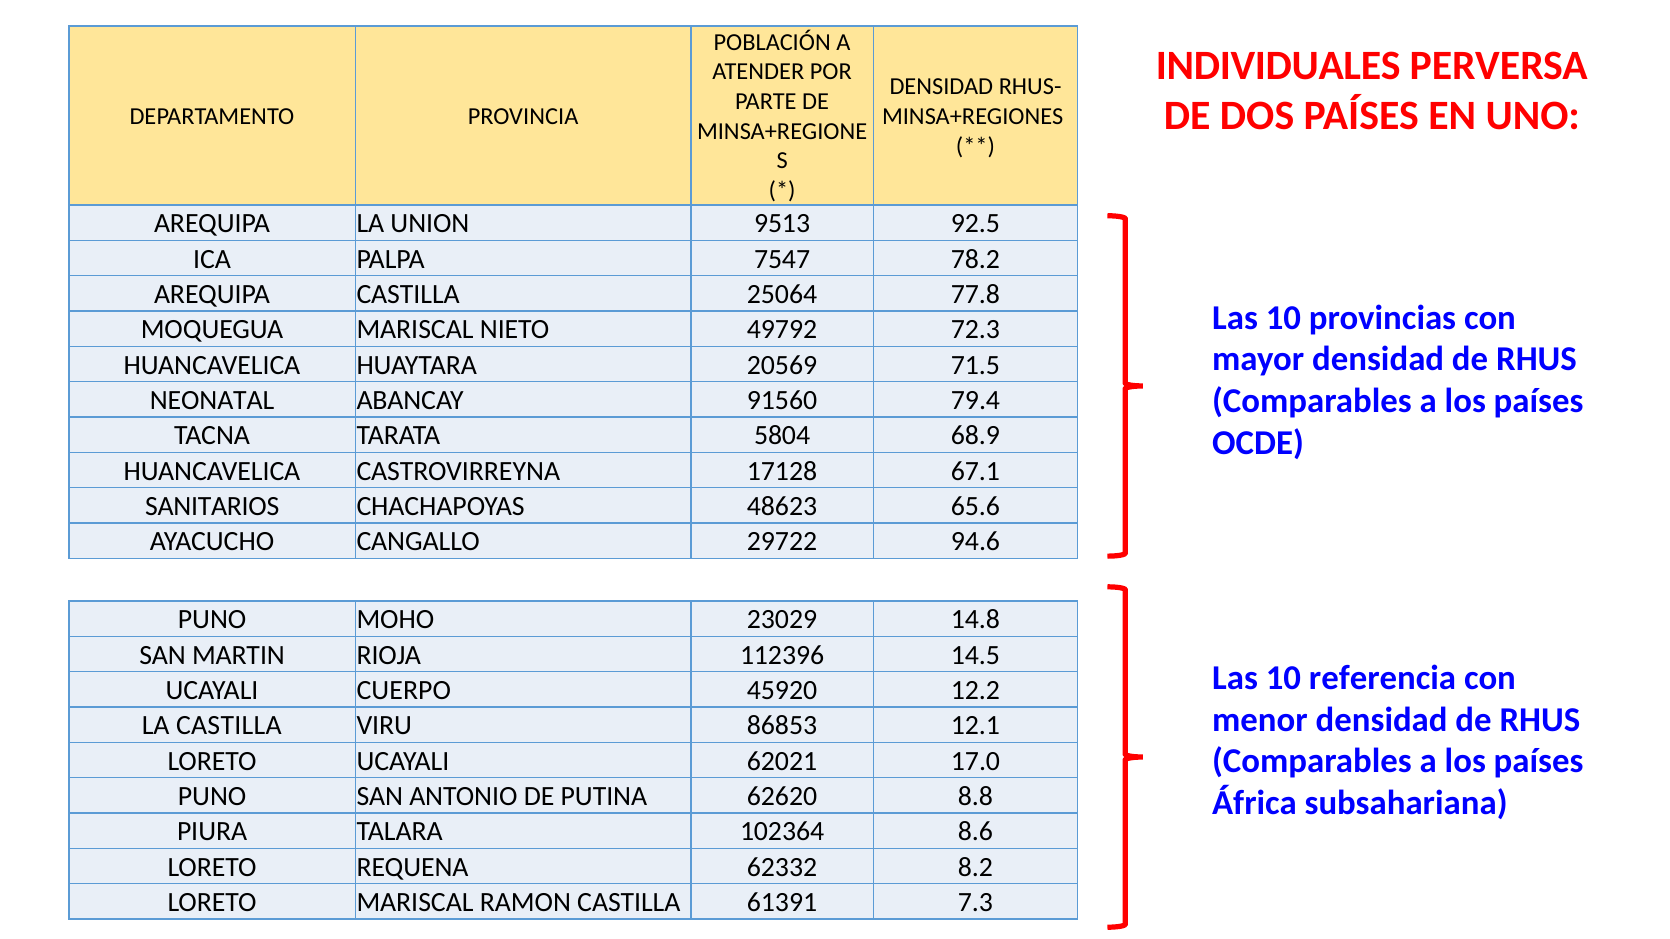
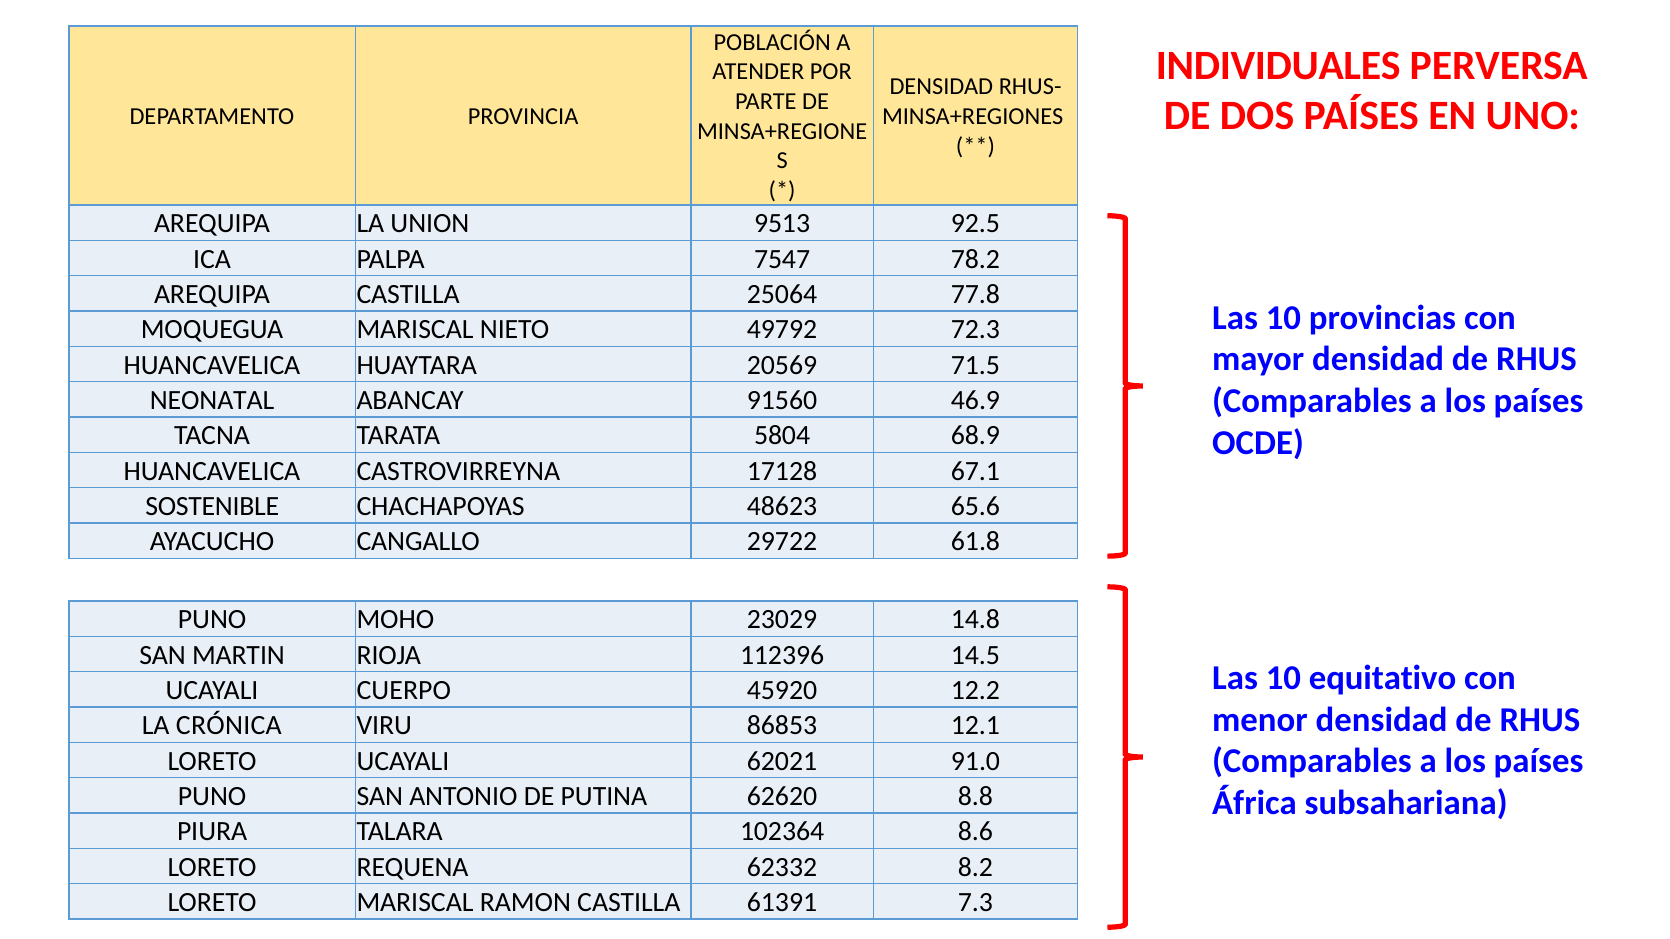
79.4: 79.4 -> 46.9 (976, 400)
SANITARIOS: SANITARIOS -> SOSTENIBLE (212, 507)
94.6: 94.6 -> 61.8 (976, 542)
referencia: referencia -> equitativo (1383, 678)
LA CASTILLA: CASTILLA -> CRÓNICA (229, 726)
17.0: 17.0 -> 91.0 (976, 761)
